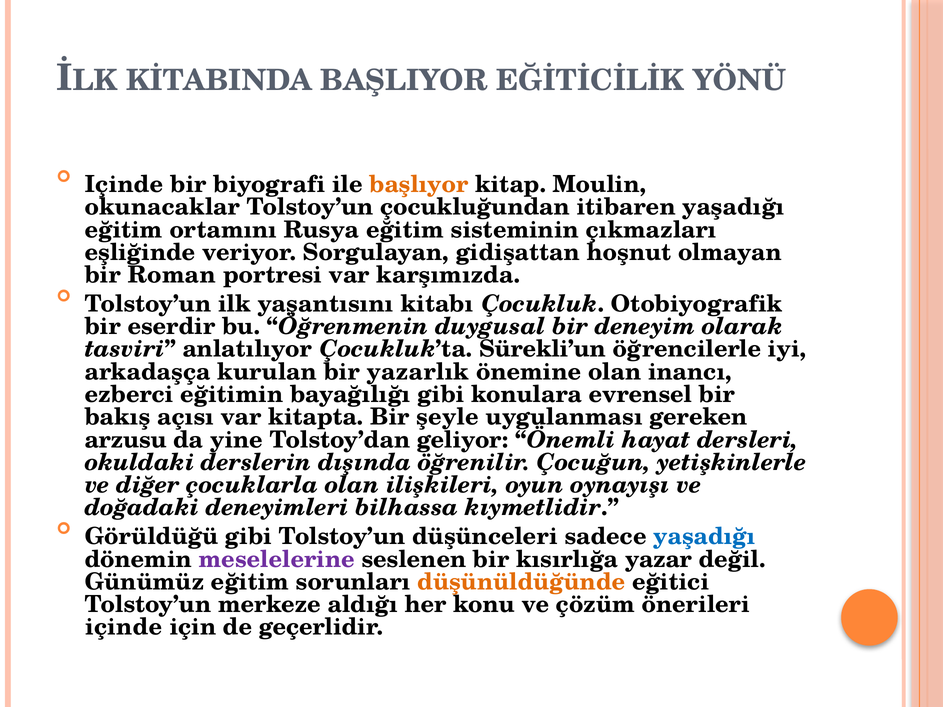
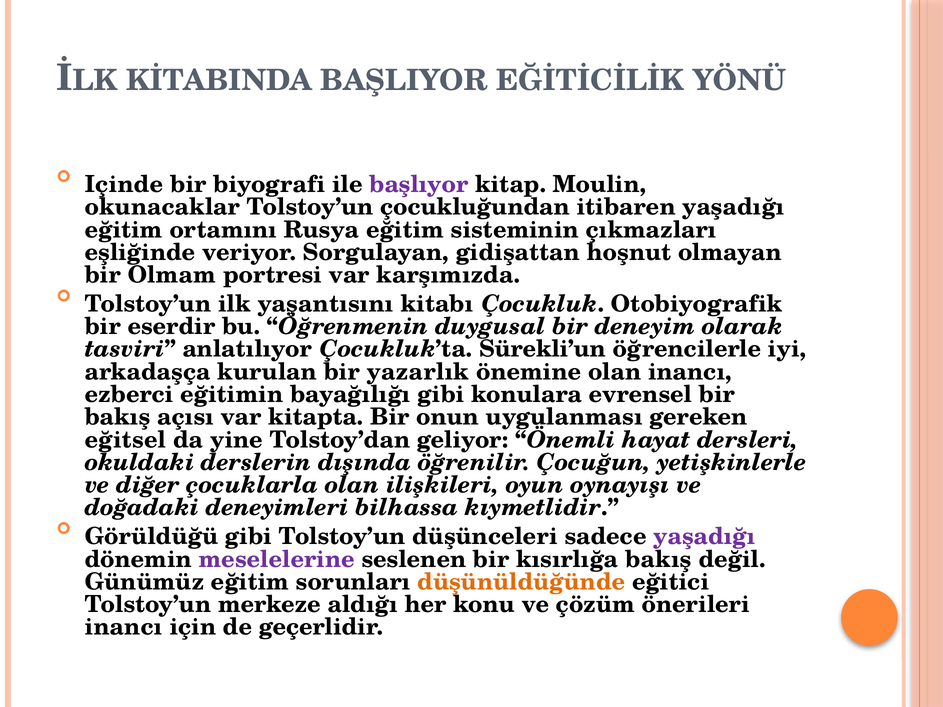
başlıyor colour: orange -> purple (419, 185)
Roman: Roman -> Olmam (172, 275)
şeyle: şeyle -> onun (448, 417)
arzusu: arzusu -> eğitsel (125, 440)
yaşadığı colour: blue -> purple (704, 537)
kısırlığa yazar: yazar -> bakış (658, 559)
içinde: içinde -> inancı (124, 627)
